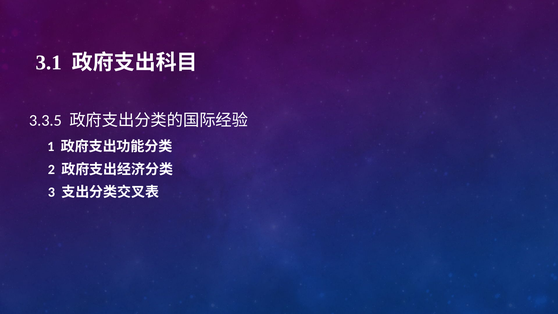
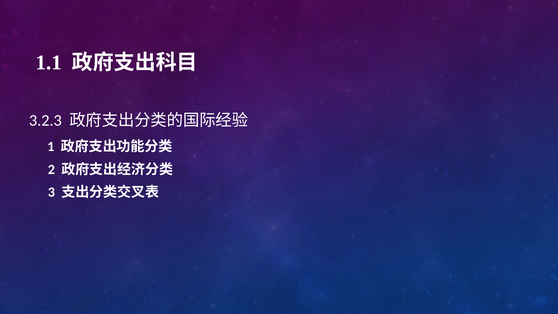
3.1: 3.1 -> 1.1 (49, 63)
3.3.5: 3.3.5 -> 3.2.3 (45, 120)
